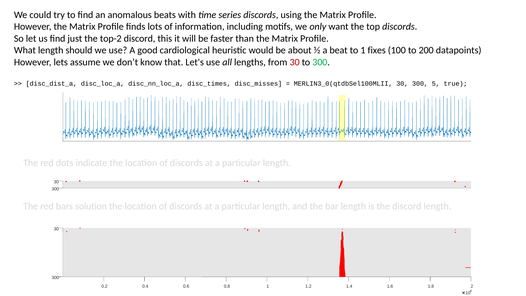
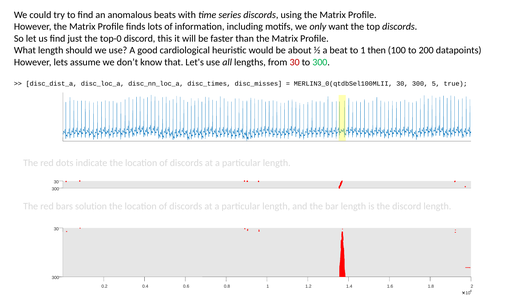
top-2: top-2 -> top-0 (111, 39)
fixes: fixes -> then (377, 50)
